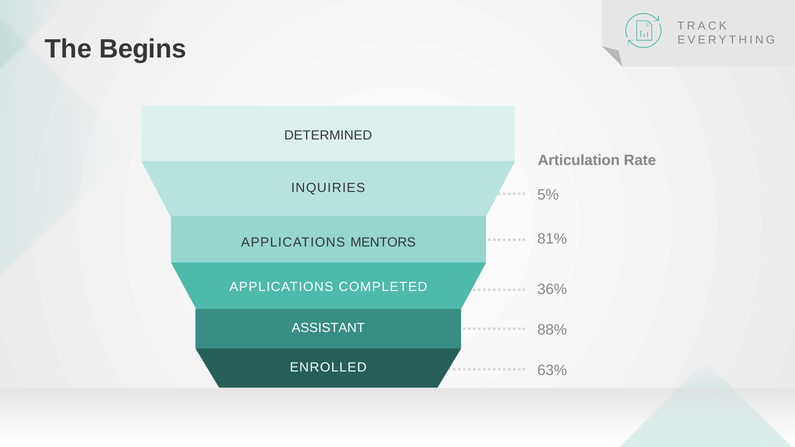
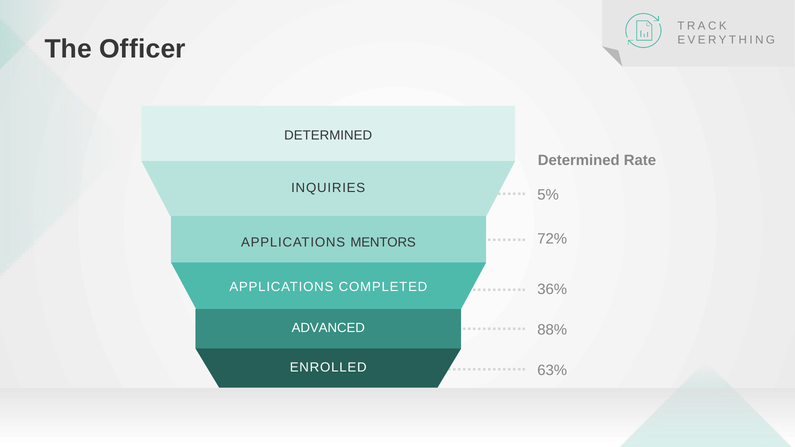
Begins: Begins -> Officer (142, 49)
Articulation: Articulation -> Determined (579, 161)
81%: 81% -> 72% (552, 239)
ASSISTANT: ASSISTANT -> ADVANCED (328, 328)
